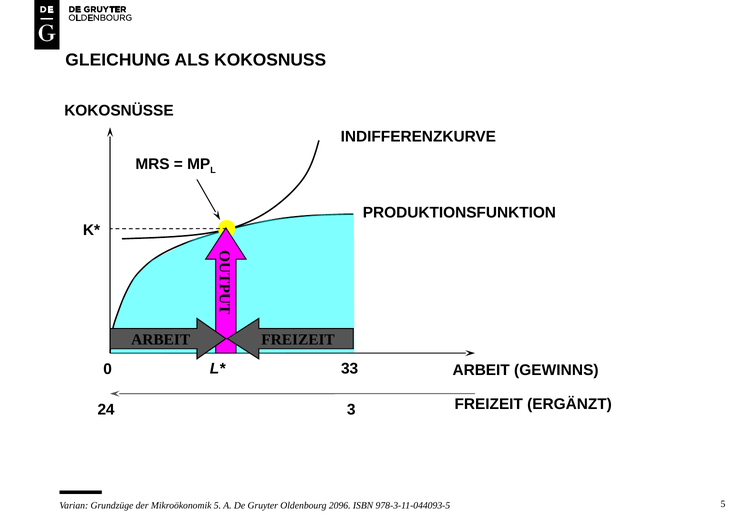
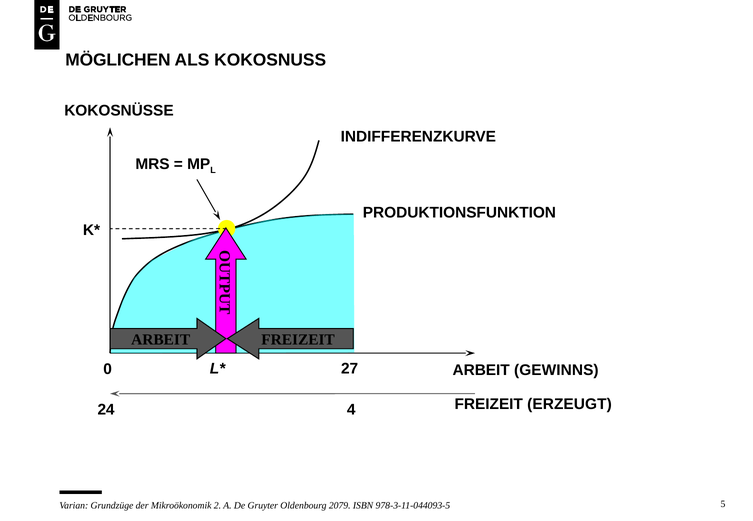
GLEICHUNG: GLEICHUNG -> MÖGLICHEN (118, 60)
33: 33 -> 27 (350, 369)
ERGÄNZT: ERGÄNZT -> ERZEUGT (569, 404)
3: 3 -> 4 (351, 410)
Mikroökonomik 5: 5 -> 2 (217, 506)
2096: 2096 -> 2079 (340, 506)
